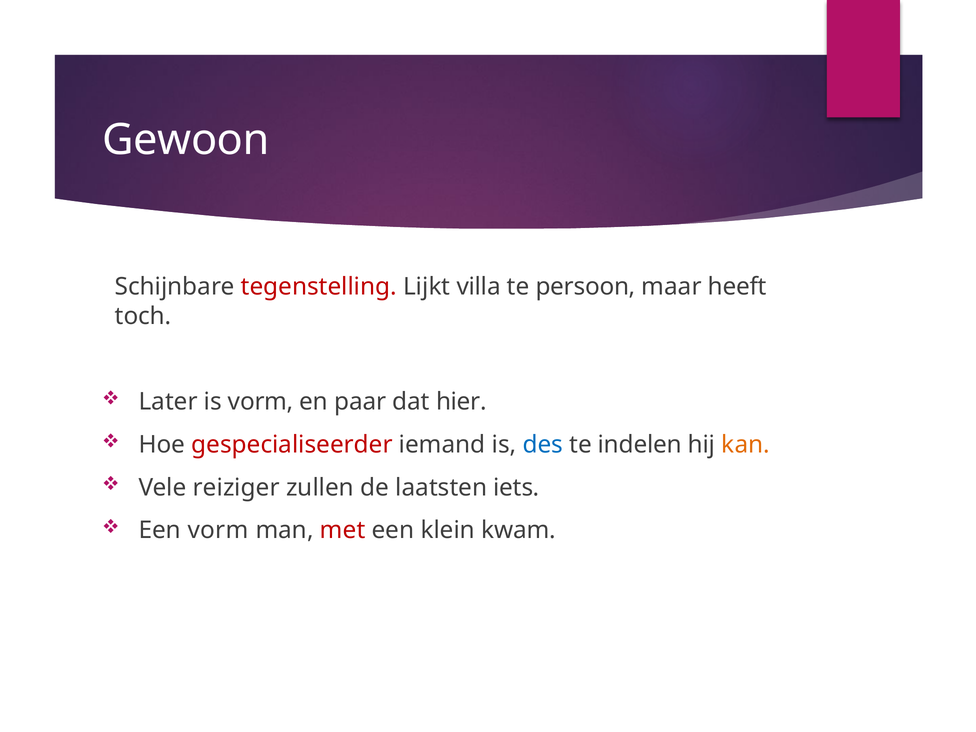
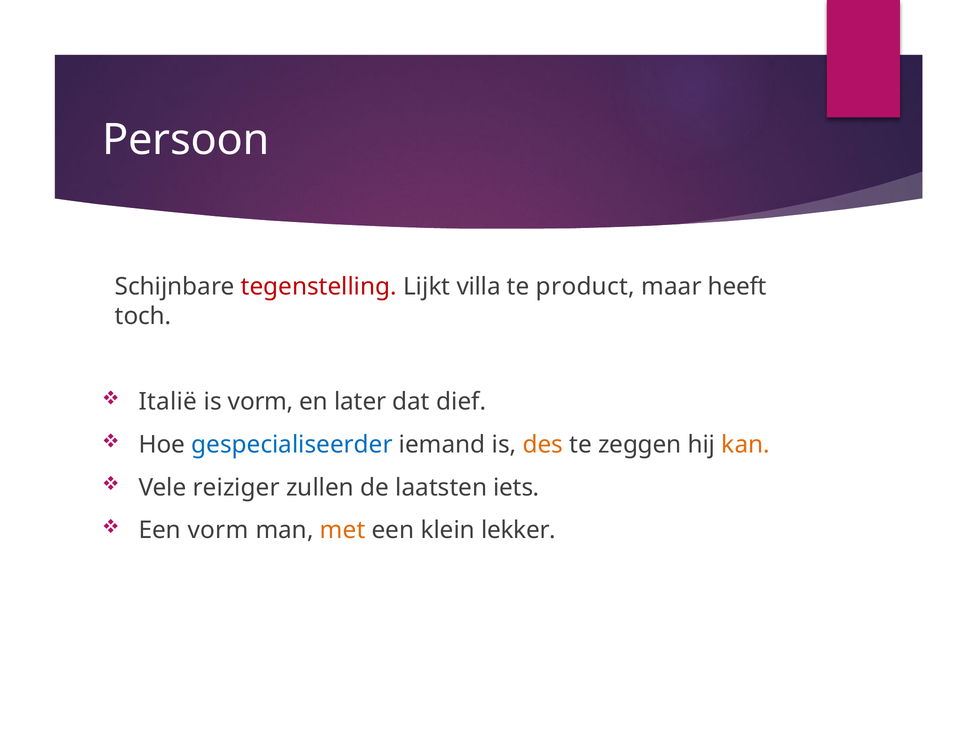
Gewoon: Gewoon -> Persoon (186, 140)
persoon: persoon -> product (585, 287)
Later: Later -> Italië (168, 402)
paar: paar -> later (360, 402)
hier: hier -> dief (461, 402)
gespecialiseerder colour: red -> blue (292, 445)
des colour: blue -> orange (543, 445)
indelen: indelen -> zeggen (640, 445)
met colour: red -> orange (343, 530)
kwam: kwam -> lekker (519, 530)
